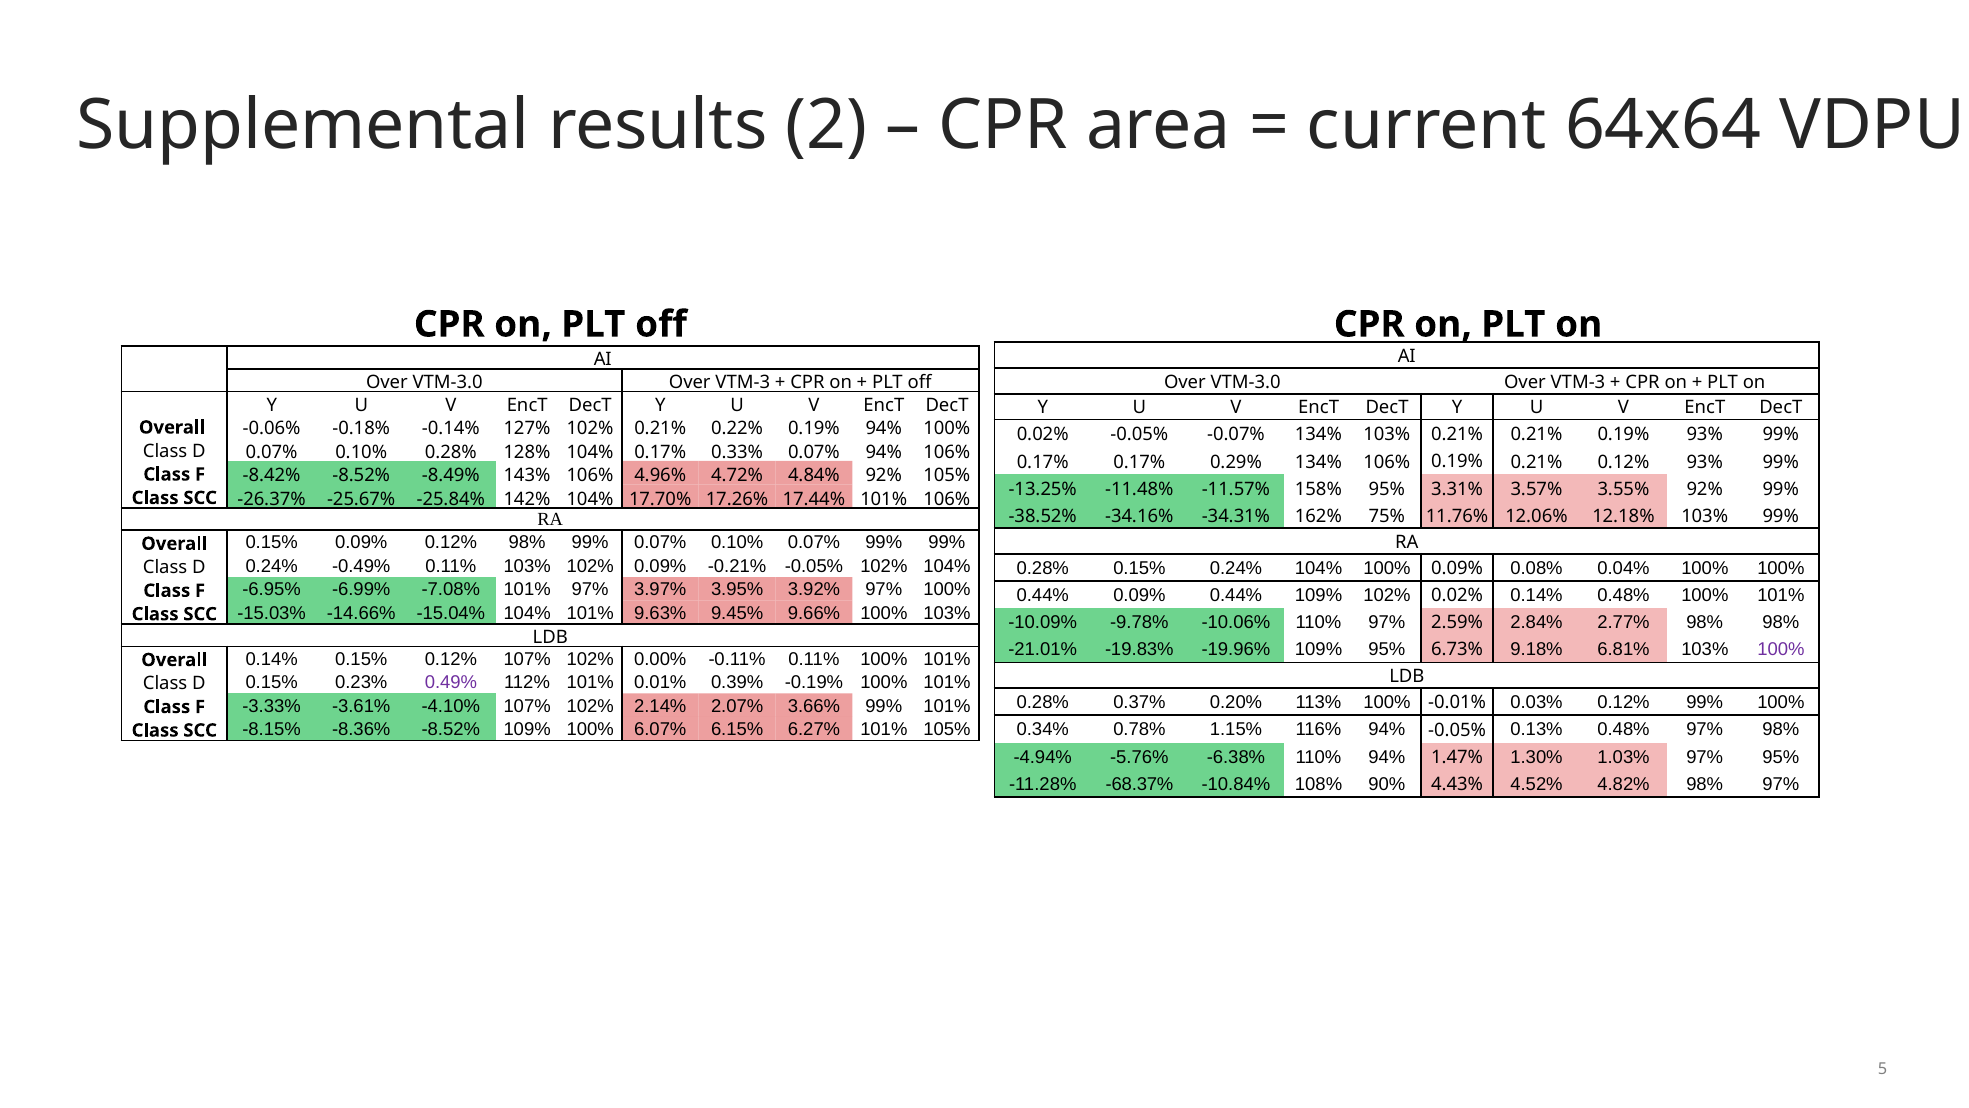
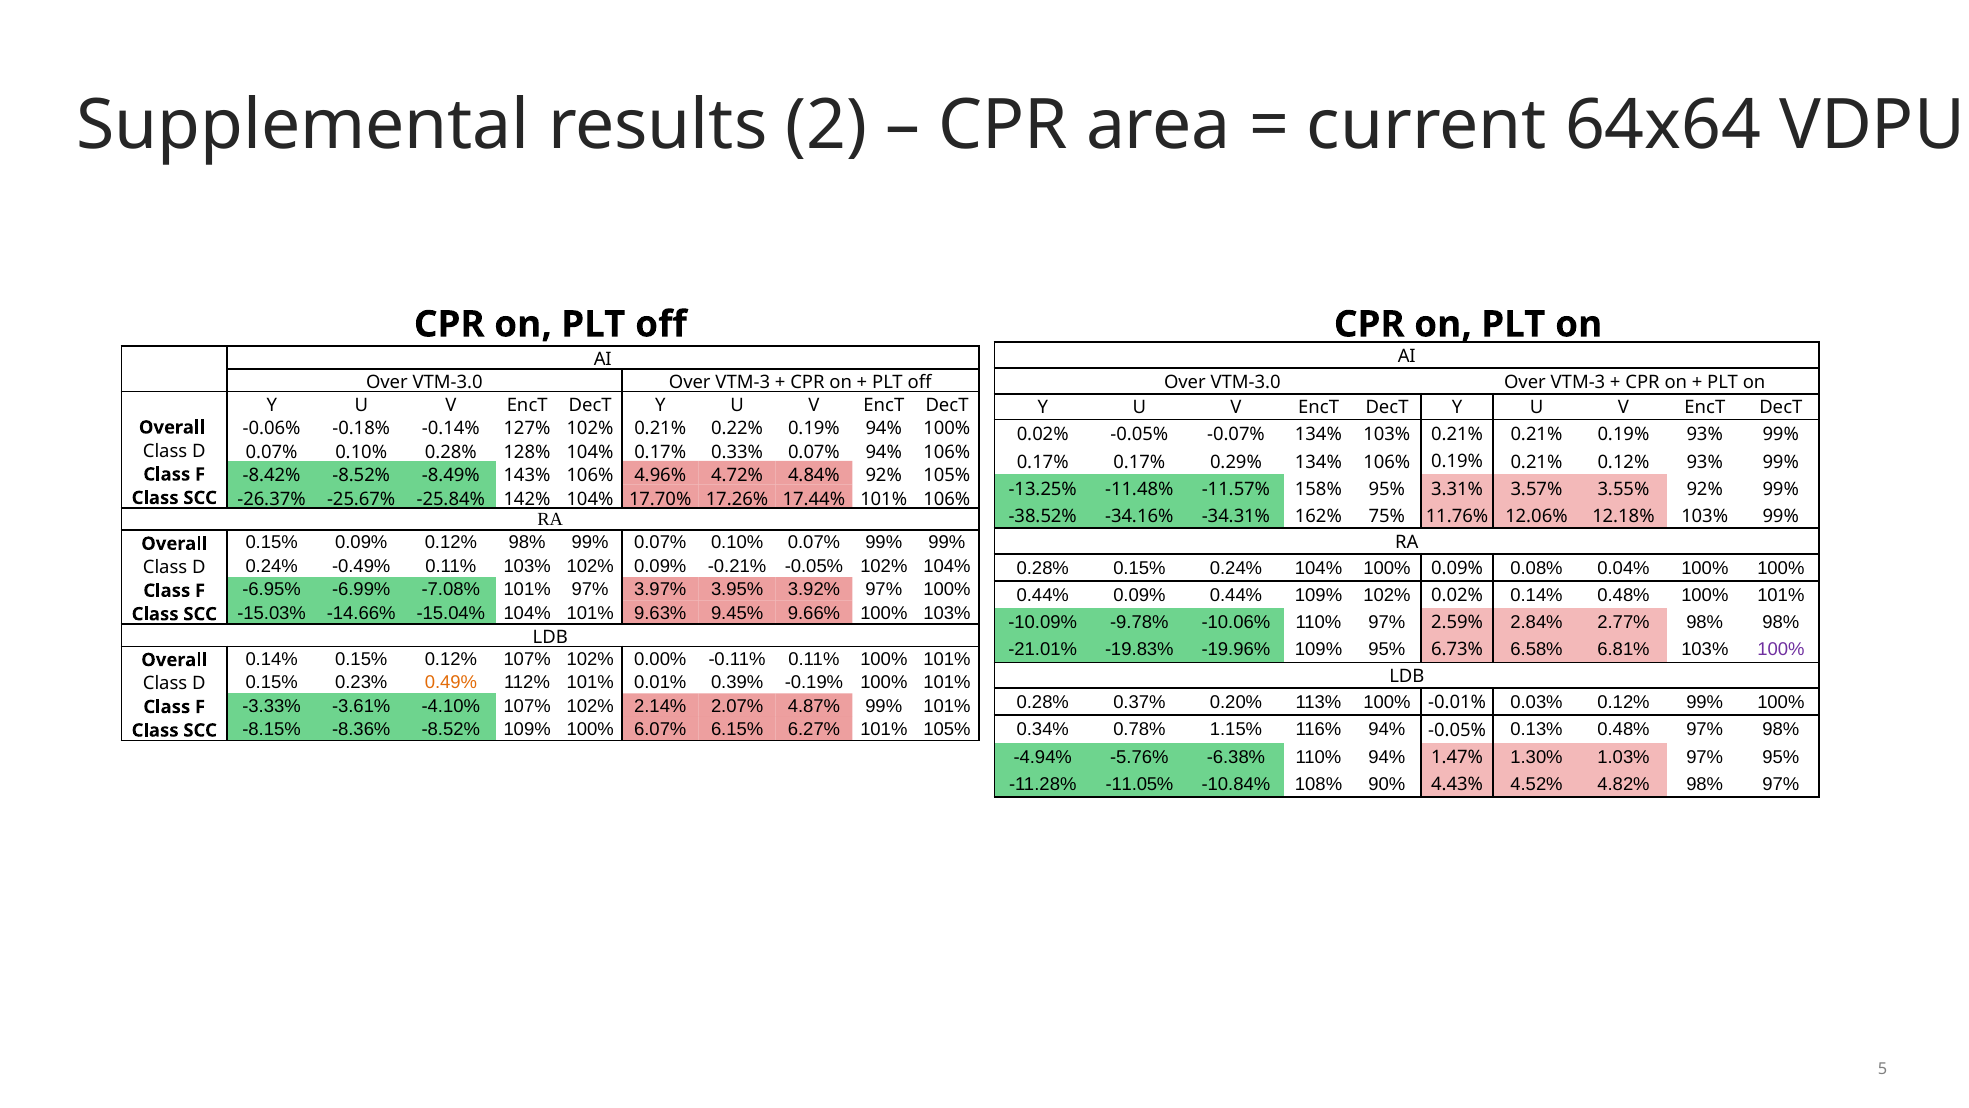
9.18%: 9.18% -> 6.58% (1537, 649)
0.49% colour: purple -> orange (451, 682)
3.66%: 3.66% -> 4.87% (814, 706)
-68.37%: -68.37% -> -11.05% (1140, 784)
